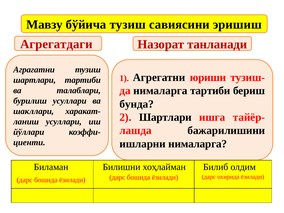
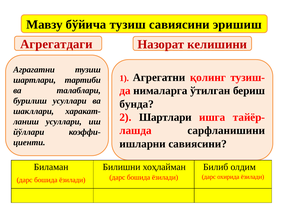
танланади: танланади -> келишини (217, 44)
юриши: юриши -> қолинг (208, 77)
нималарга тартиби: тартиби -> ўтилган (210, 91)
бажарилишини: бажарилишини -> сарфланишини (226, 131)
ишларни нималарга: нималарга -> савиясини (198, 144)
